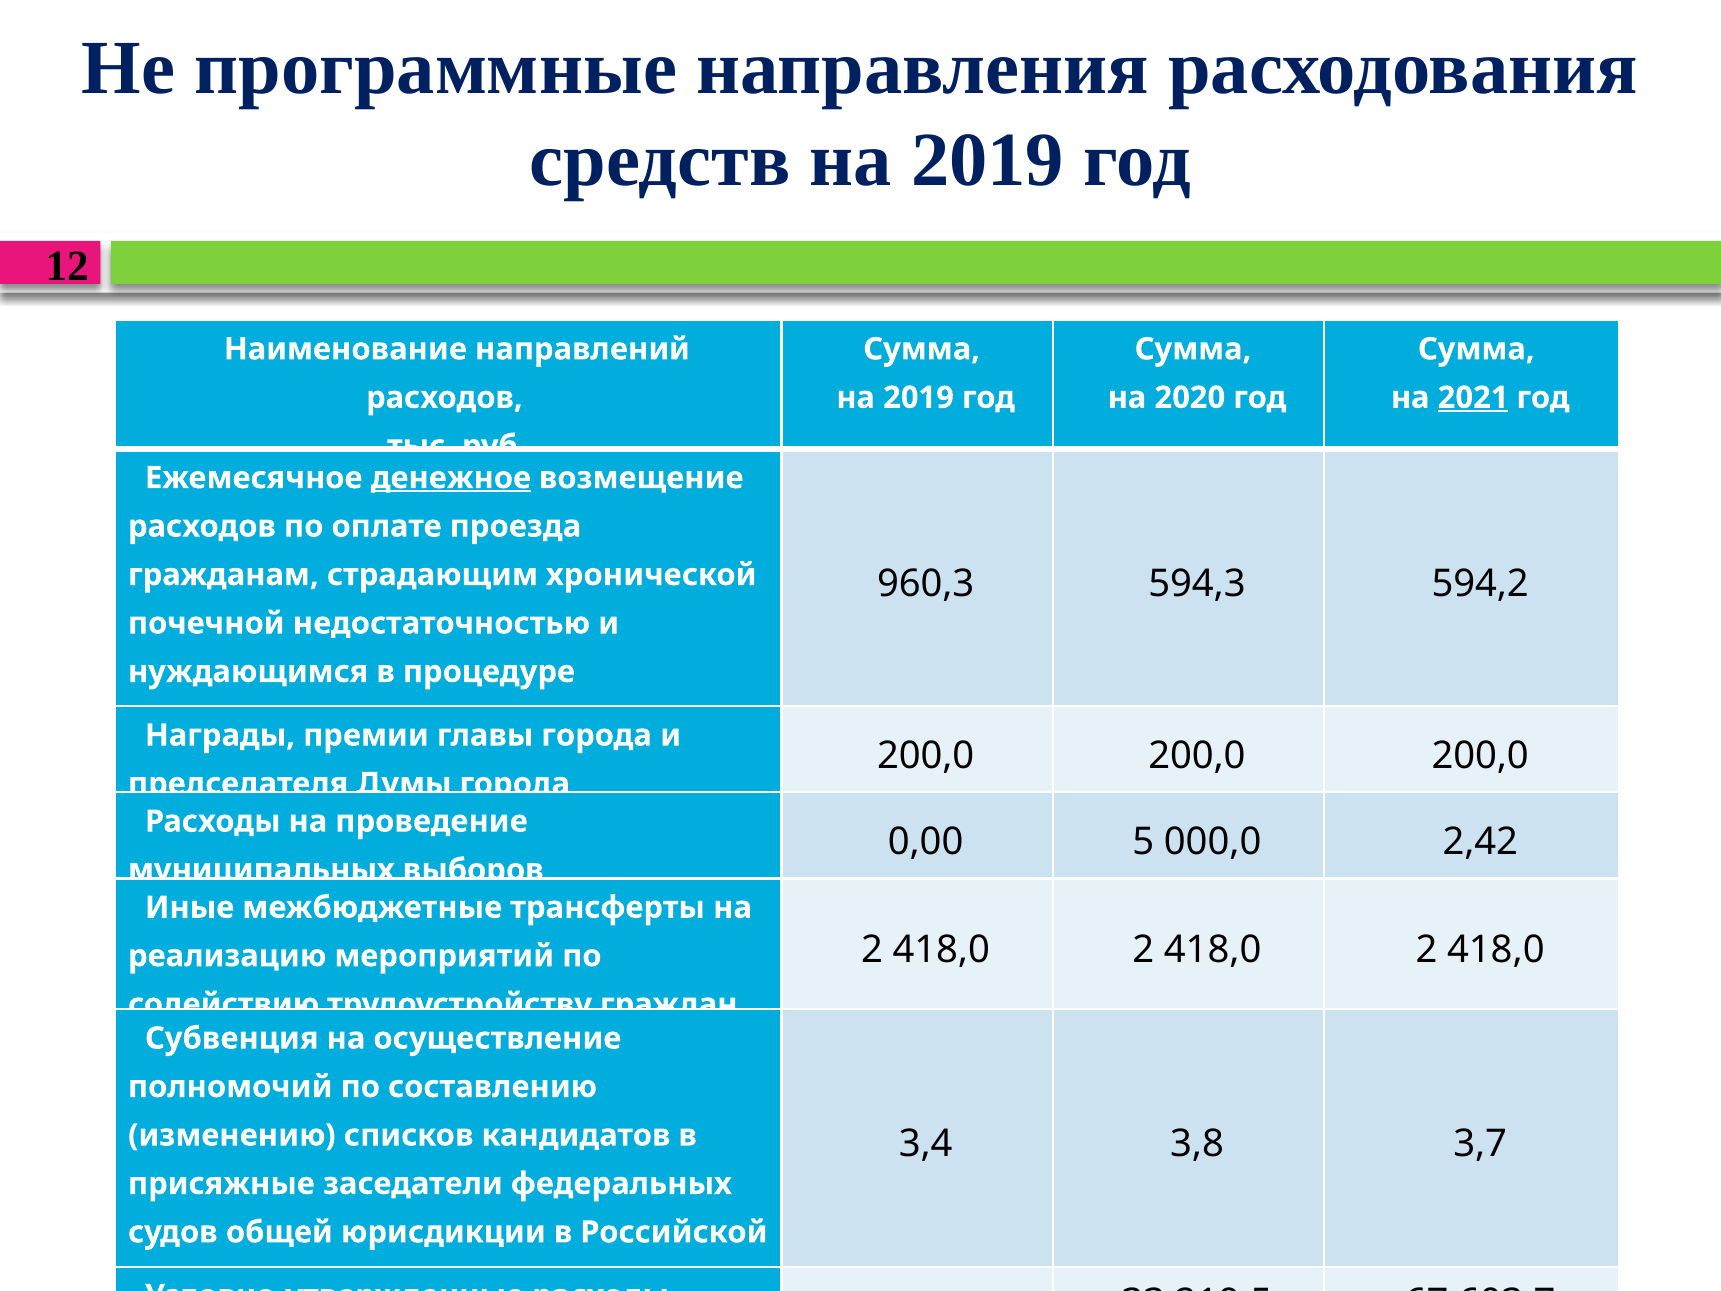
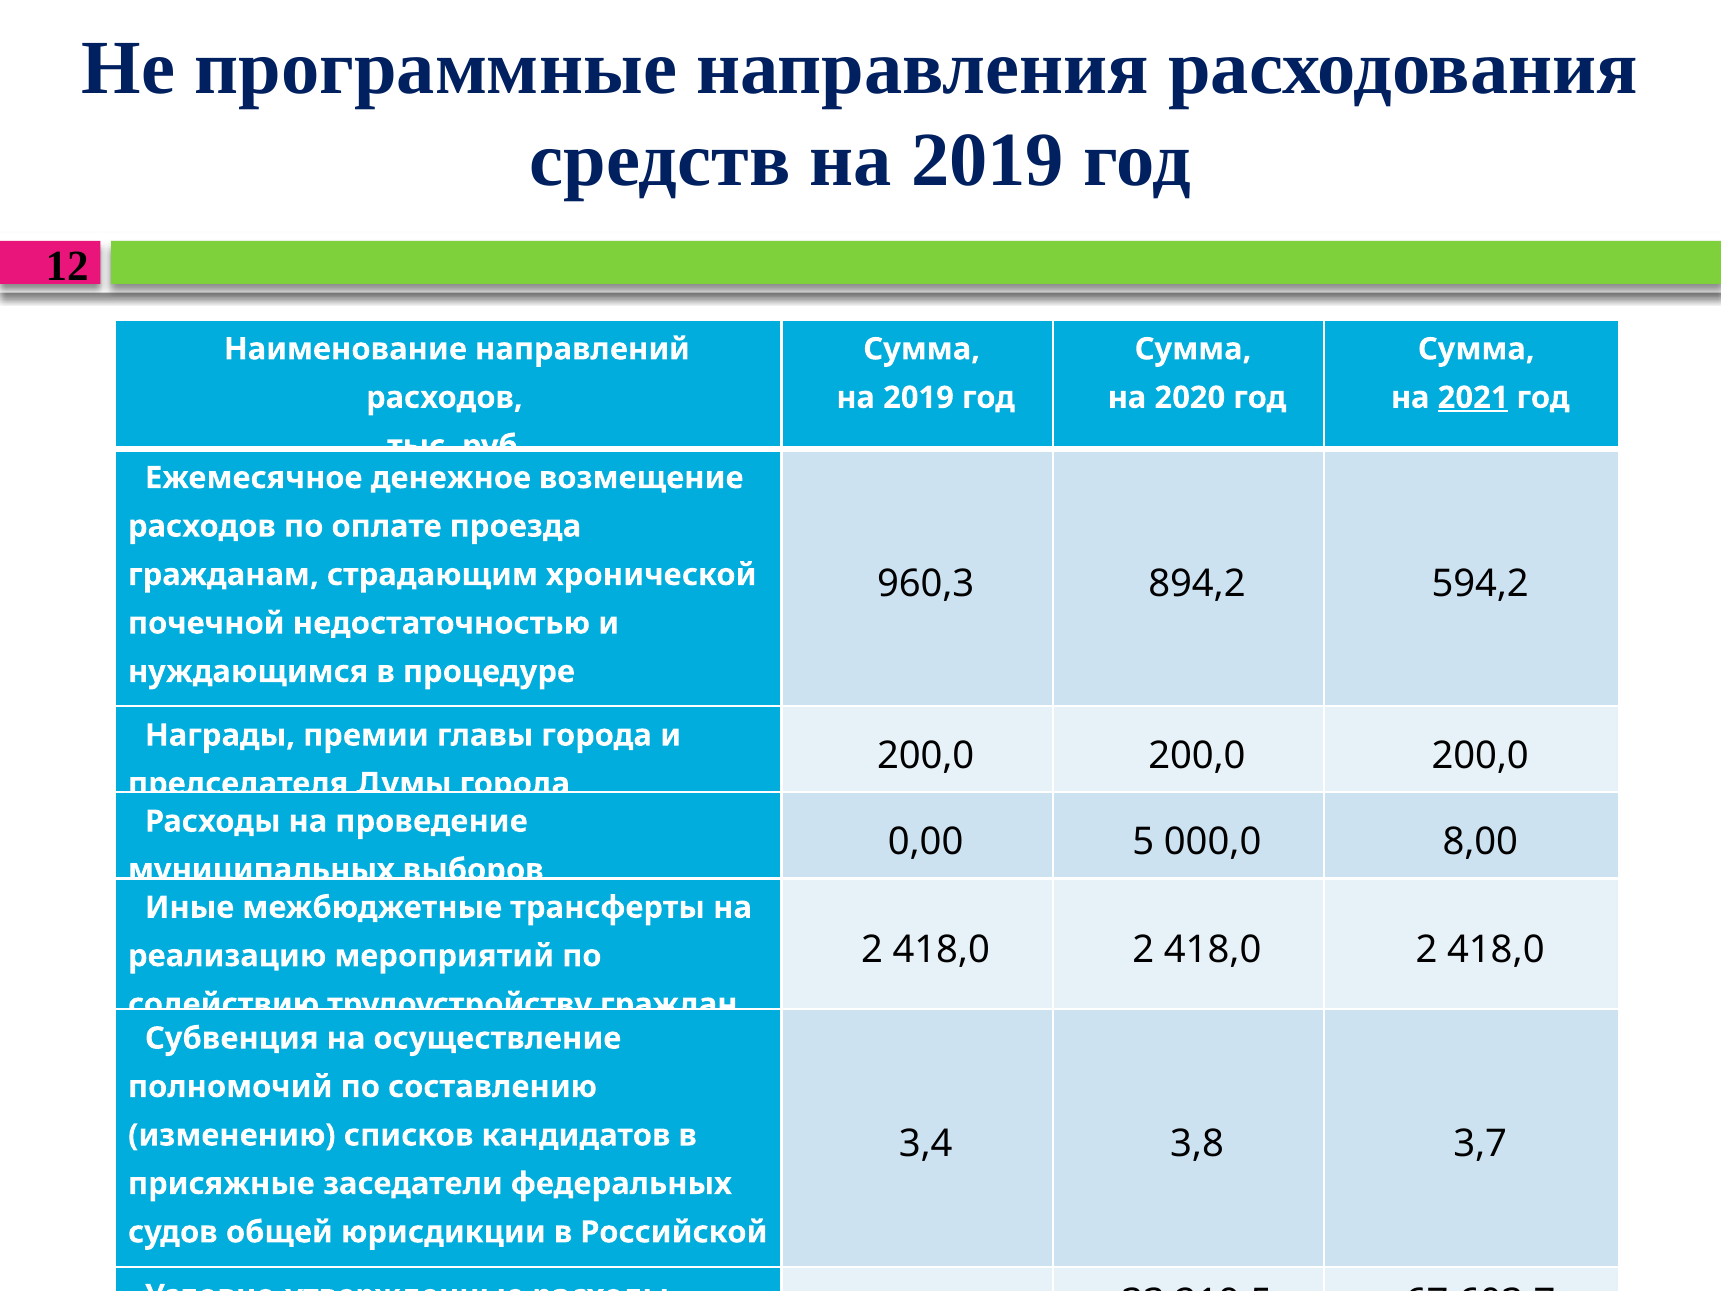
денежное underline: present -> none (451, 478)
594,3: 594,3 -> 894,2 (1197, 584)
2,42: 2,42 -> 8,00 (1480, 841)
